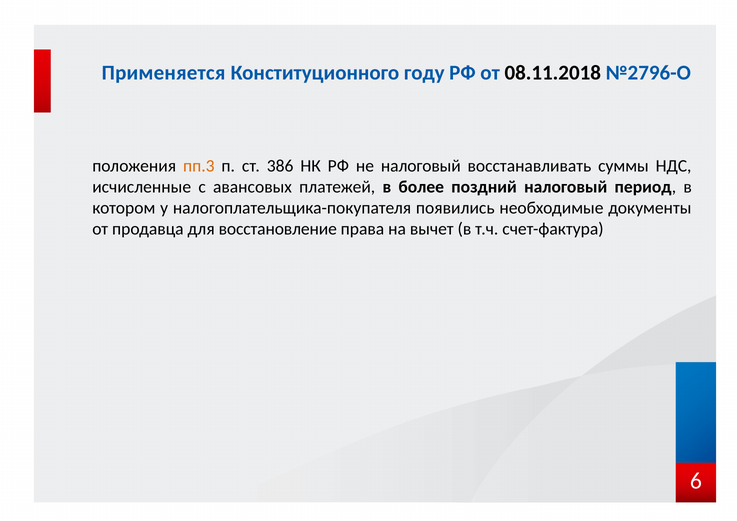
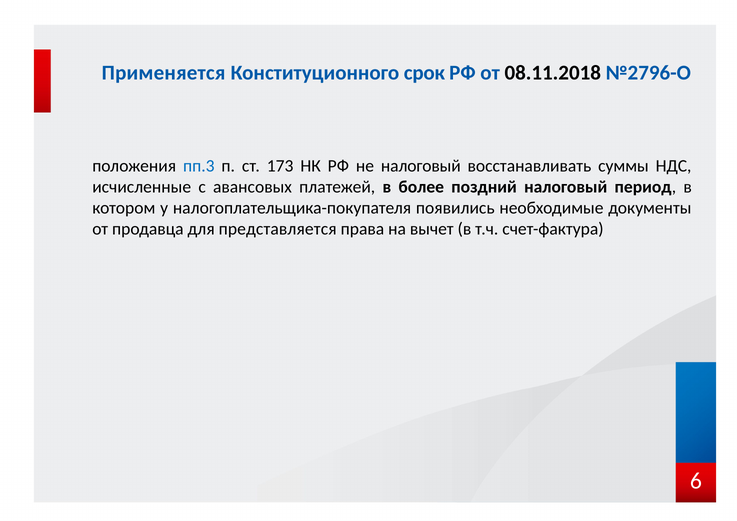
году: году -> срок (424, 73)
пп.3 colour: orange -> blue (199, 166)
386: 386 -> 173 (280, 166)
восстановление: восстановление -> представляется (278, 229)
